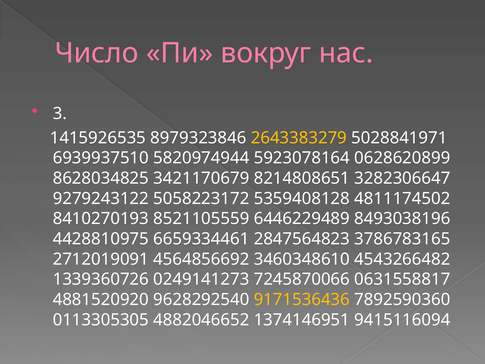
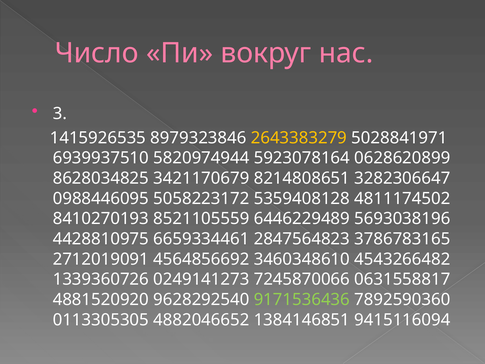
9279243122: 9279243122 -> 0988446095 (101, 198)
8493038196: 8493038196 -> 5693038196 (402, 219)
9171536436 colour: yellow -> light green (302, 299)
1374146951: 1374146951 -> 1384146851 (302, 320)
